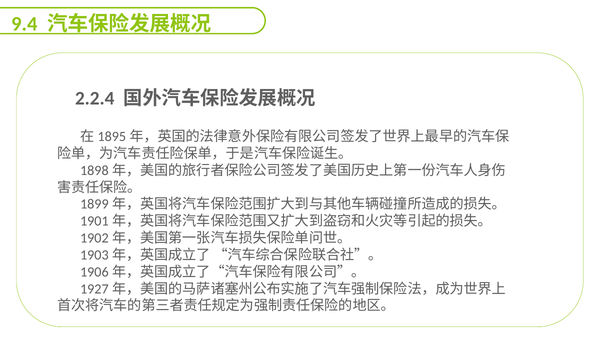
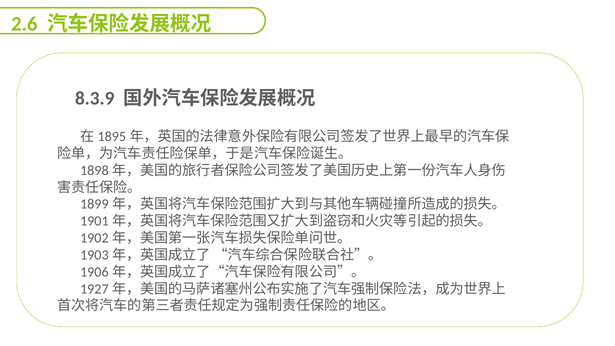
9.4: 9.4 -> 2.6 (24, 24)
2.2.4: 2.2.4 -> 8.3.9 (95, 99)
